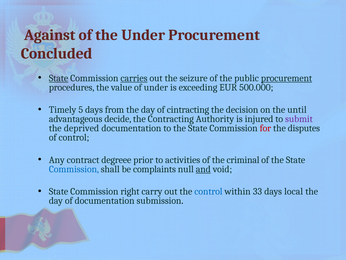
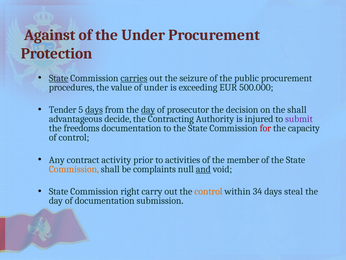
Concluded: Concluded -> Protection (57, 54)
procurement underline: present -> none (287, 78)
Timely: Timely -> Tender (63, 110)
days underline: none -> present (94, 110)
day underline: none -> present (148, 110)
cintracting: cintracting -> prosecutor (188, 110)
the until: until -> shall (297, 110)
deprived: deprived -> freedoms (82, 128)
disputes: disputes -> capacity (304, 128)
degreee: degreee -> activity (116, 160)
criminal: criminal -> member (243, 160)
Commission colour: blue -> orange (74, 169)
control colour: blue -> orange (208, 191)
33: 33 -> 34 (257, 191)
local: local -> steal (294, 191)
